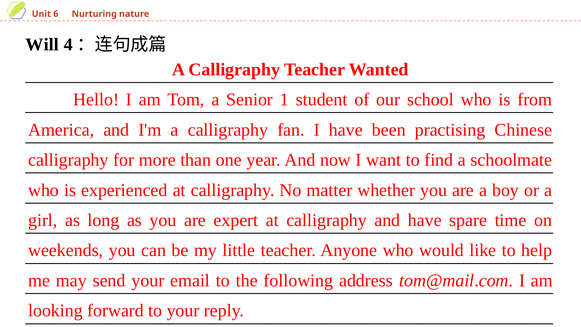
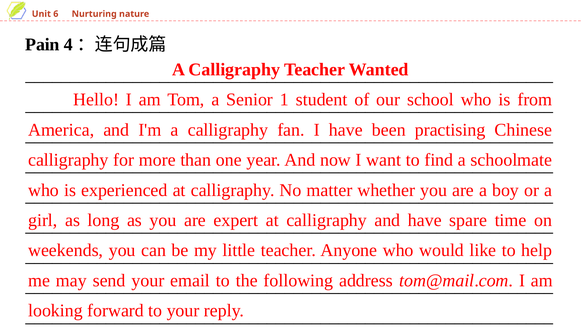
Will: Will -> Pain (42, 45)
